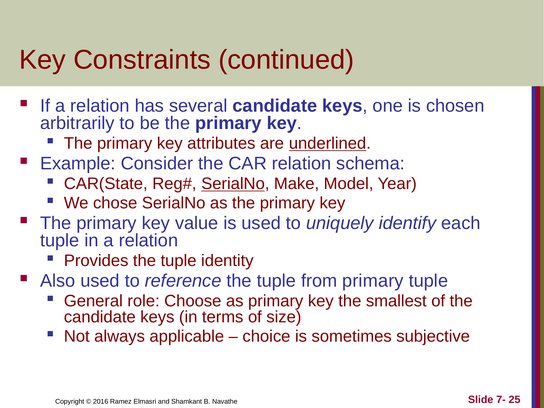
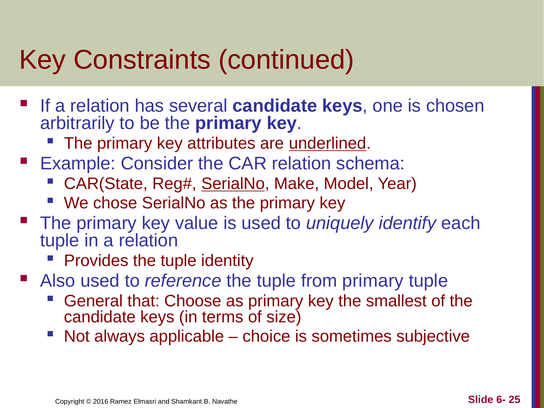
role: role -> that (144, 301)
7-: 7- -> 6- (501, 400)
